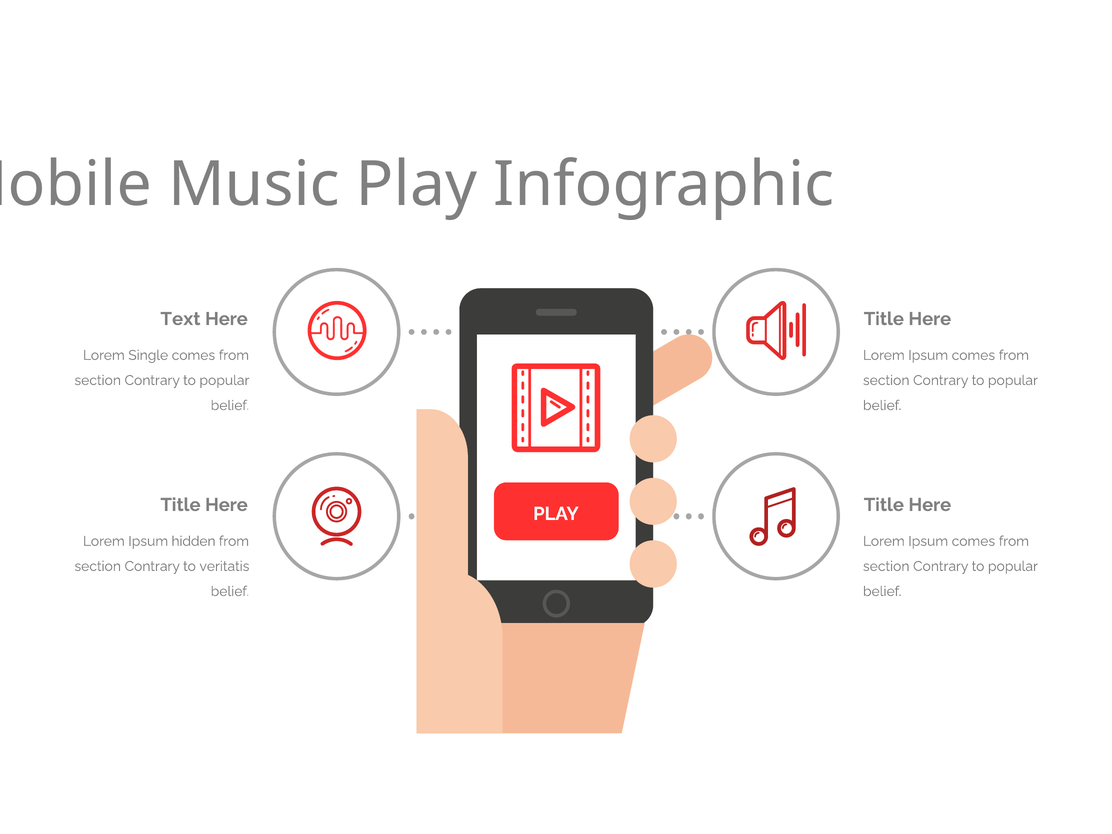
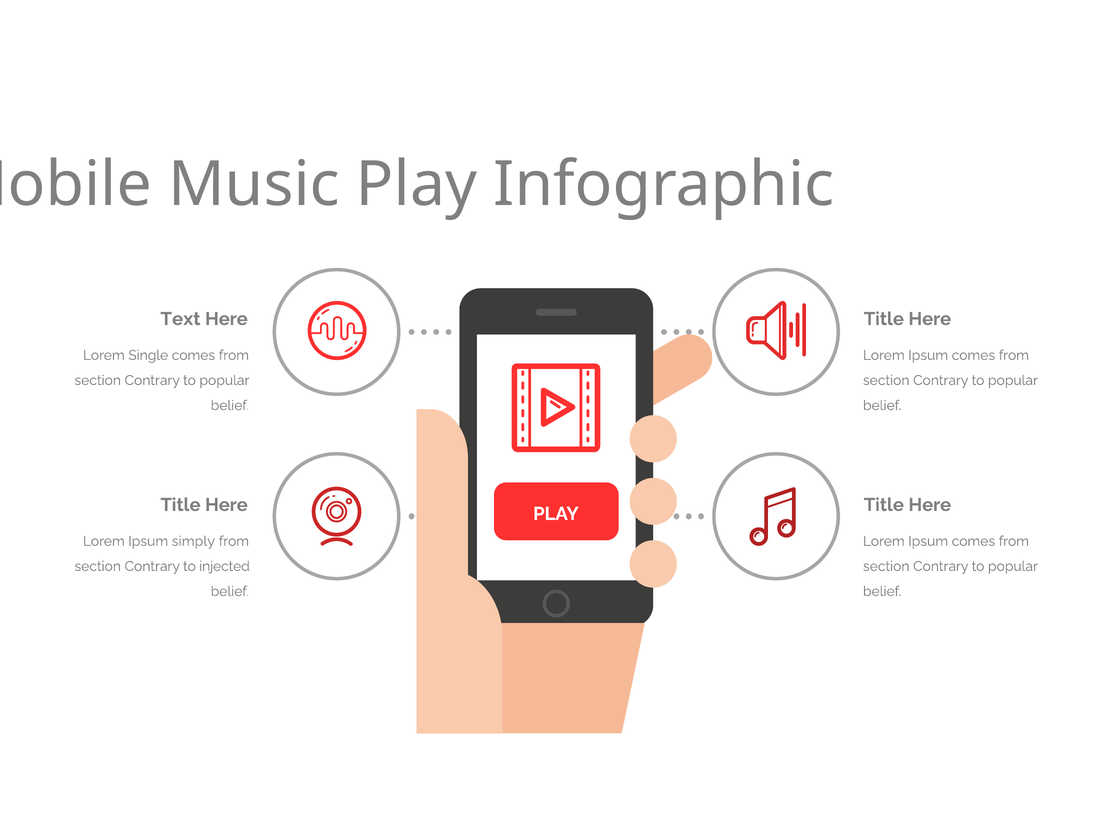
hidden: hidden -> simply (193, 541)
veritatis: veritatis -> injected (224, 566)
